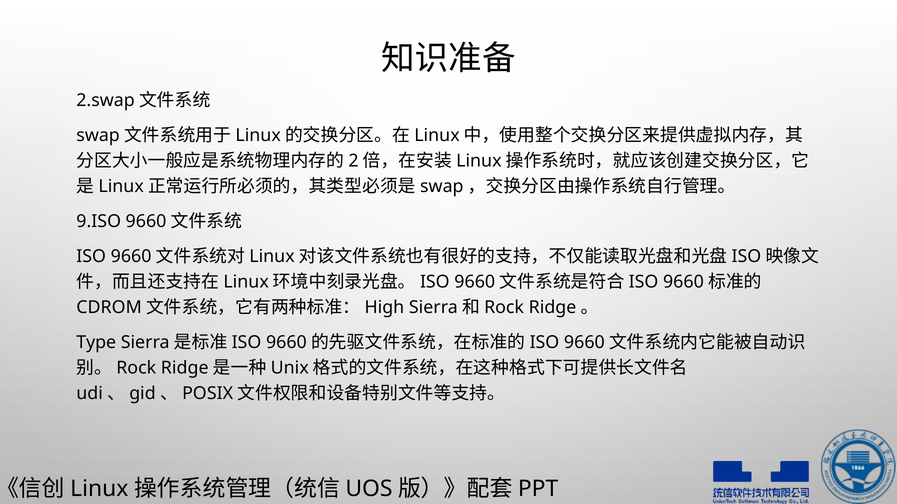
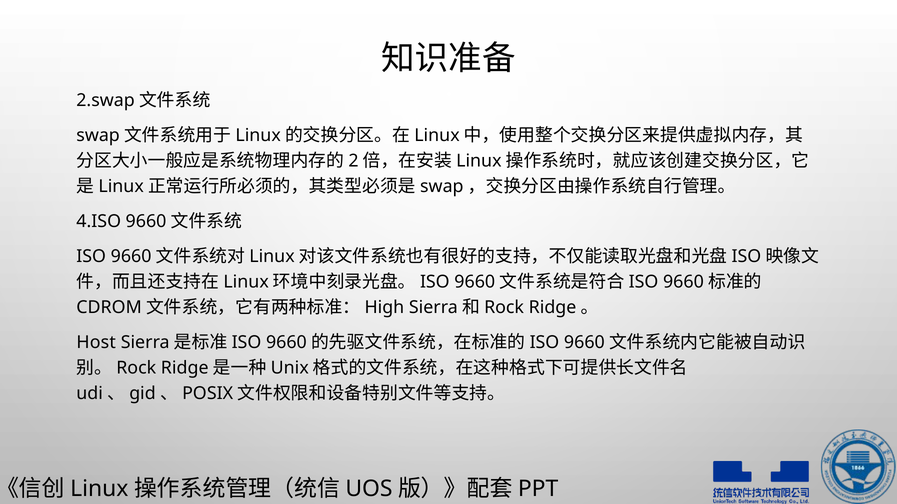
9.ISO: 9.ISO -> 4.ISO (99, 222)
Type: Type -> Host (96, 343)
